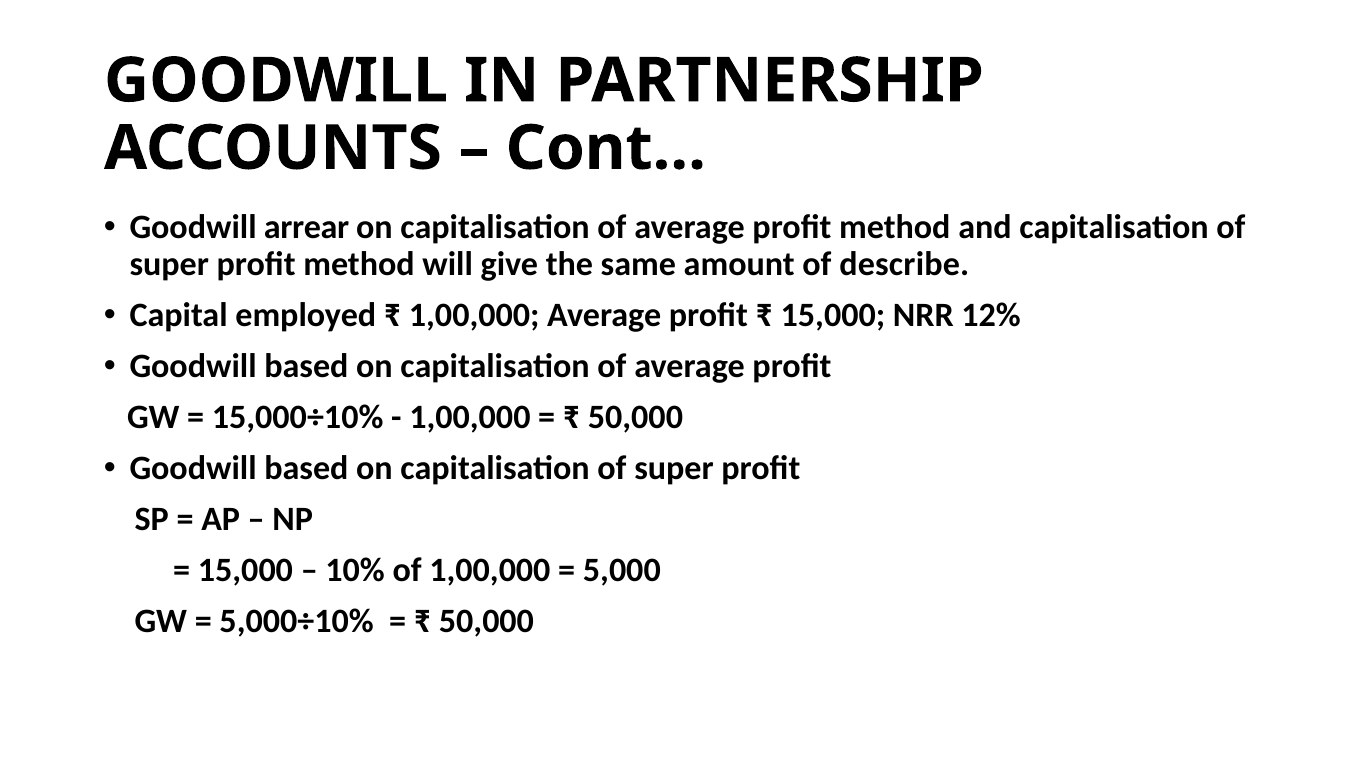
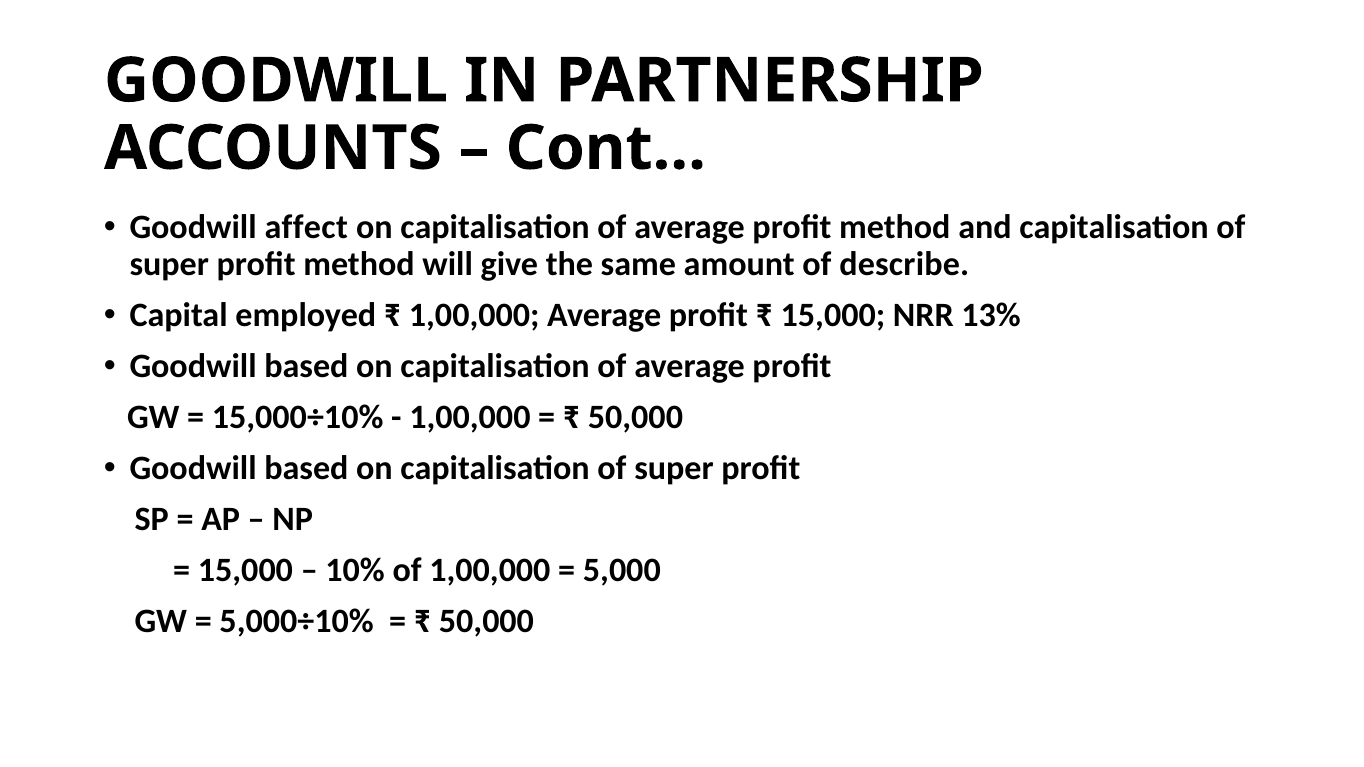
arrear: arrear -> affect (306, 228)
12%: 12% -> 13% (991, 315)
